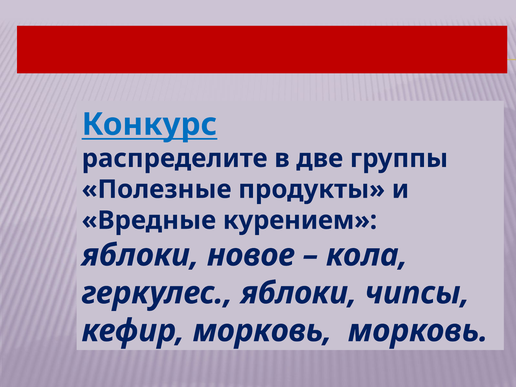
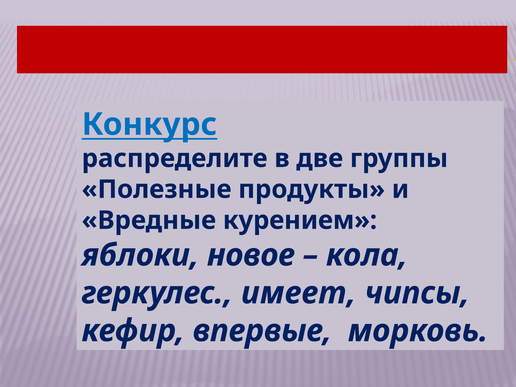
геркулес яблоки: яблоки -> имеет (298, 293)
кефир морковь: морковь -> впервые (262, 331)
